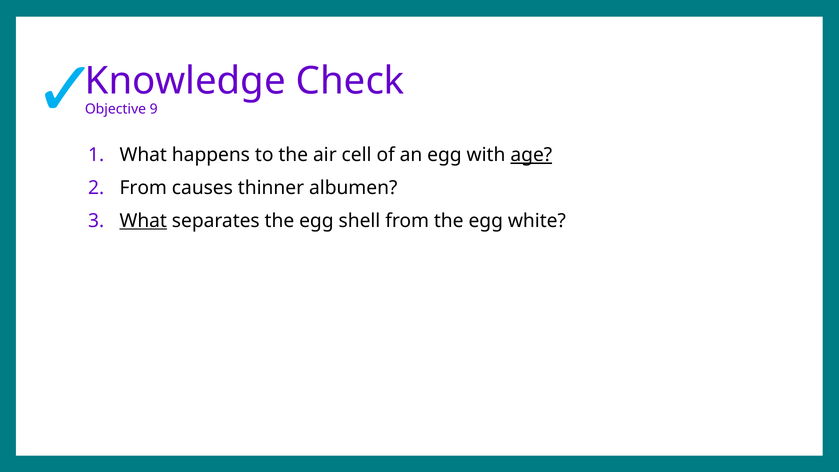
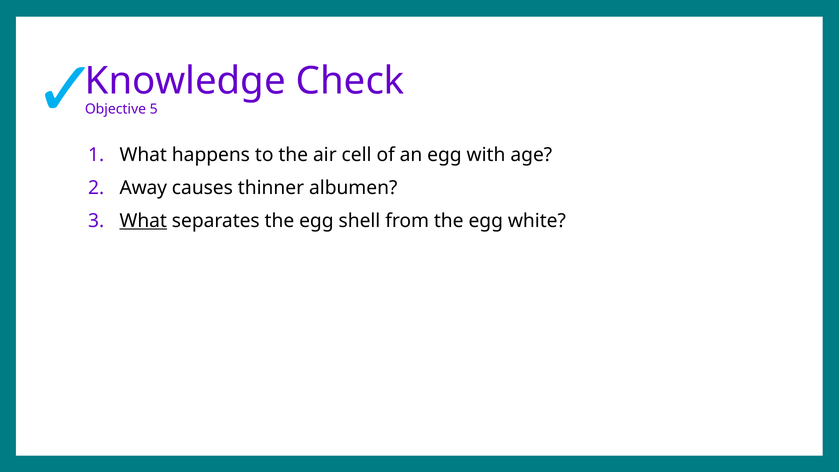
9: 9 -> 5 (154, 109)
age underline: present -> none (531, 155)
2 From: From -> Away (143, 188)
